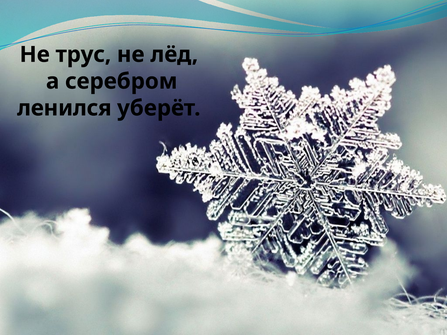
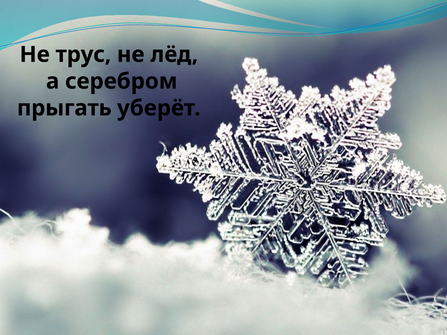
ленился: ленился -> прыгать (64, 108)
